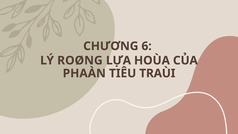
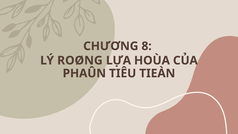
6: 6 -> 8 (147, 46)
PHAÀN: PHAÀN -> PHAÛN (84, 73)
TRAÙI: TRAÙI -> TIEÀN (157, 73)
